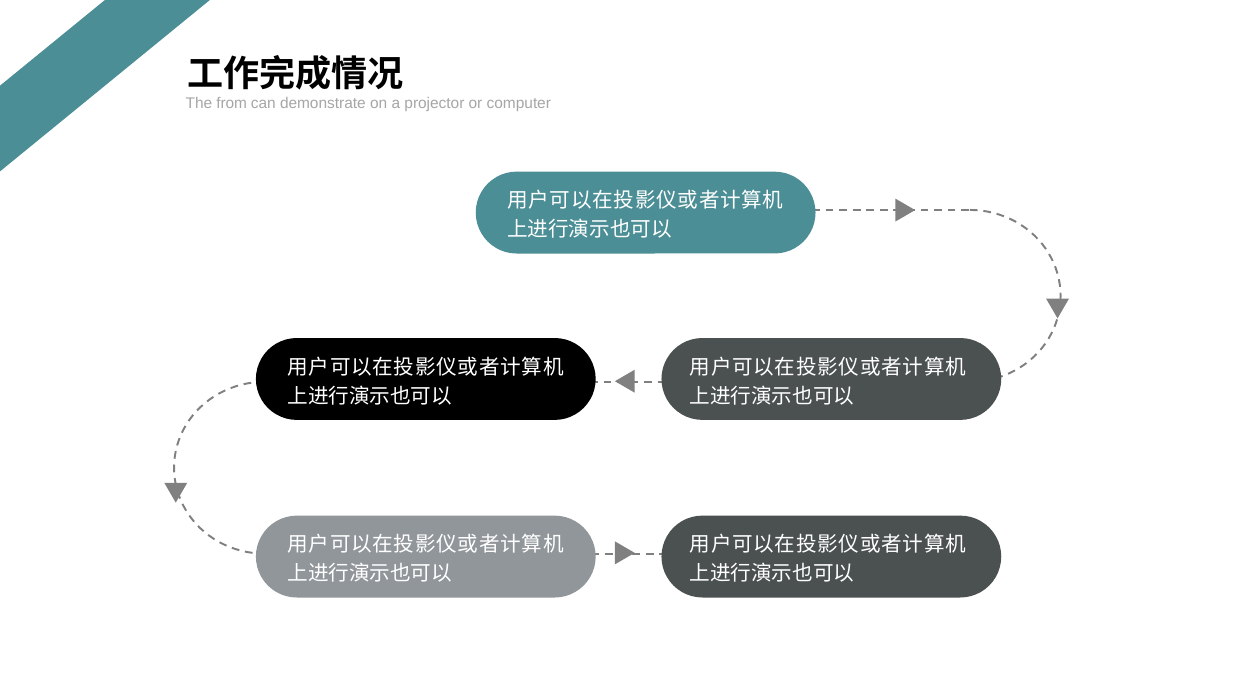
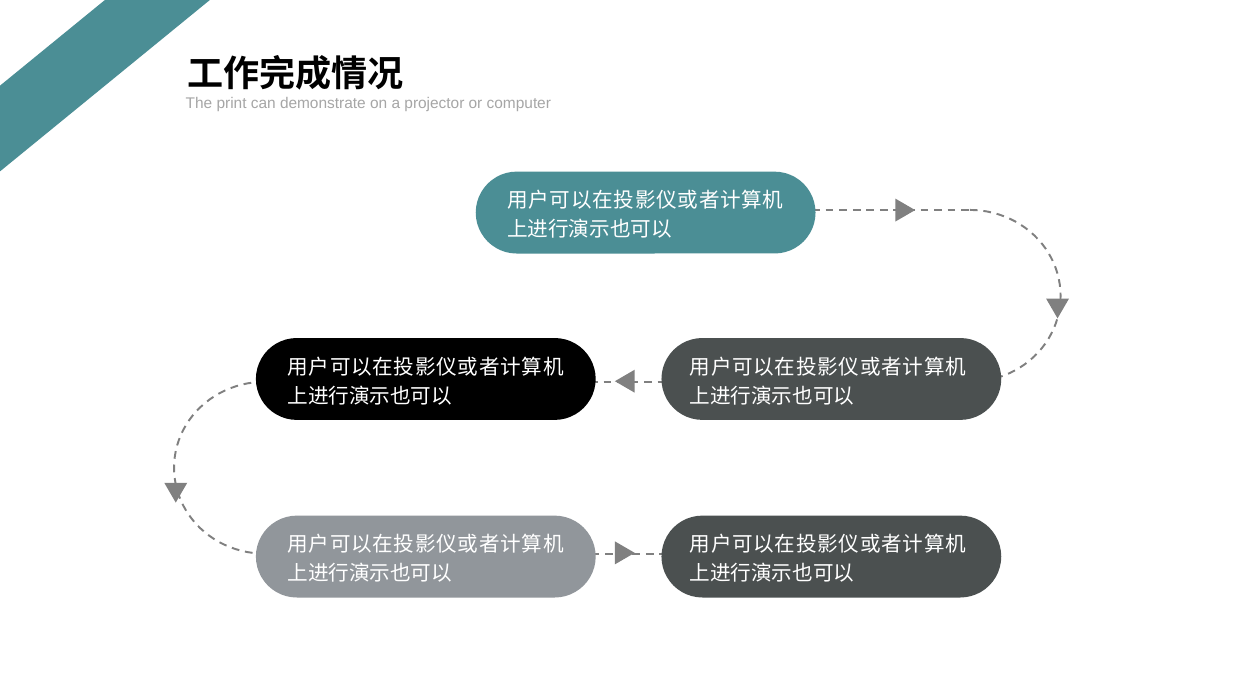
from: from -> print (232, 103)
